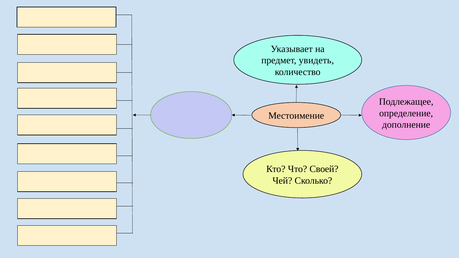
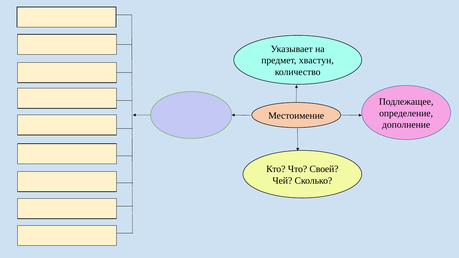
увидеть: увидеть -> хвастун (316, 61)
